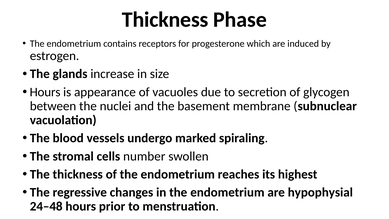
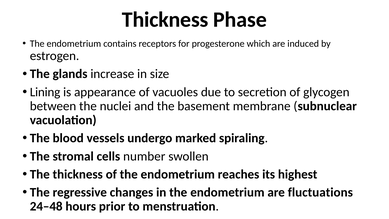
Hours: Hours -> Lining (45, 92)
hypophysial: hypophysial -> fluctuations (320, 192)
